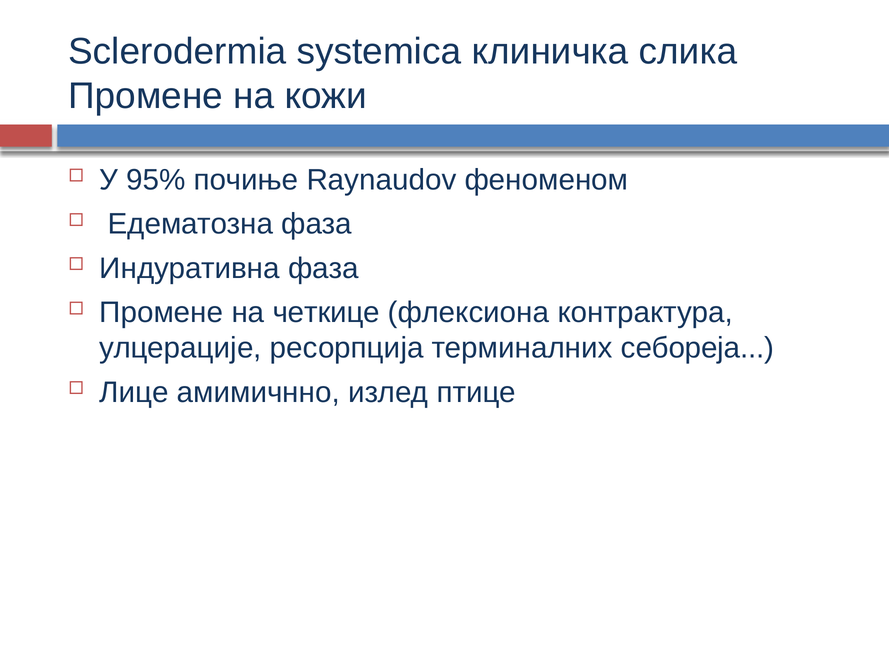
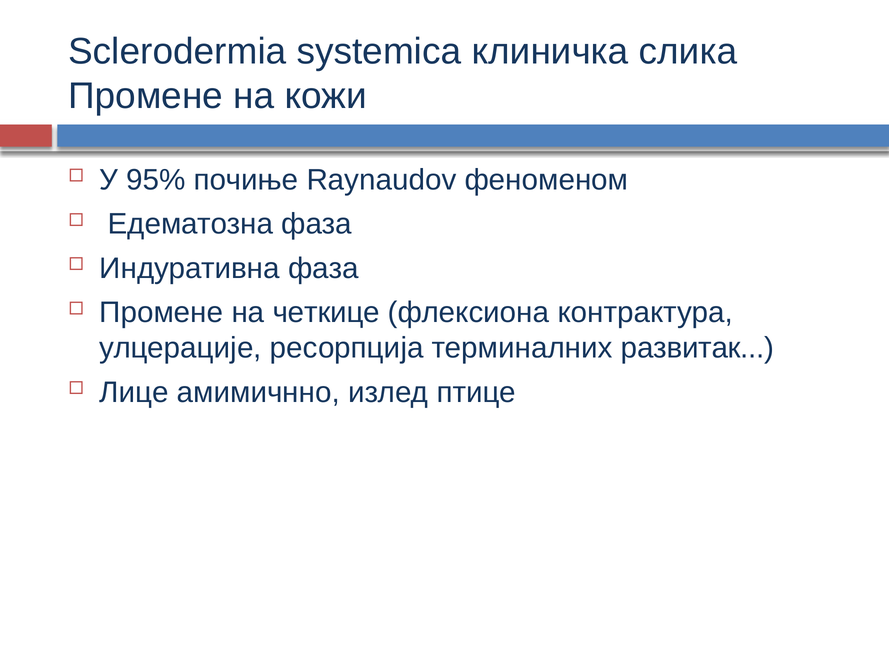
себореја: себореја -> развитак (697, 348)
